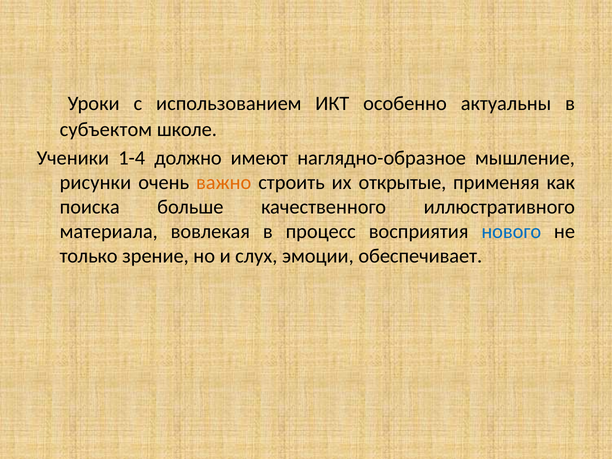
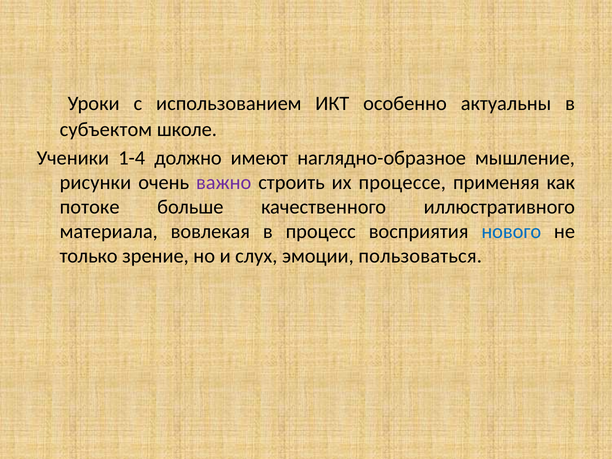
важно colour: orange -> purple (224, 183)
открытые: открытые -> процессе (402, 183)
поиска: поиска -> потоке (90, 207)
обеспечивает: обеспечивает -> пользоваться (420, 256)
